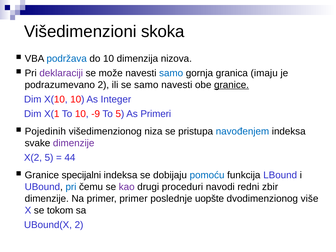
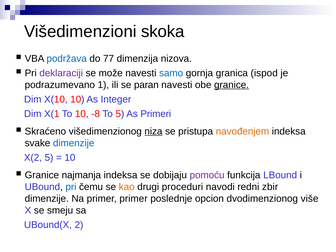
do 10: 10 -> 77 (109, 59)
imaju: imaju -> ispod (264, 73)
podrazumevano 2: 2 -> 1 (103, 85)
se samo: samo -> paran (146, 85)
-9: -9 -> -8 (96, 114)
Pojedinih: Pojedinih -> Skraćeno (45, 131)
niza underline: none -> present (153, 131)
navođenjem colour: blue -> orange (242, 131)
dimenzije colour: purple -> blue (74, 143)
44: 44 -> 10 (70, 158)
specijalni: specijalni -> najmanja (81, 175)
pomoću colour: blue -> purple (207, 175)
kao colour: purple -> orange (127, 187)
uopšte: uopšte -> opcion (209, 199)
tokom: tokom -> smeju (60, 210)
